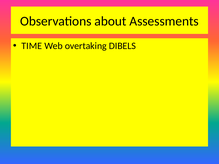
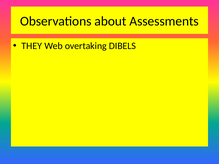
TIME: TIME -> THEY (32, 46)
